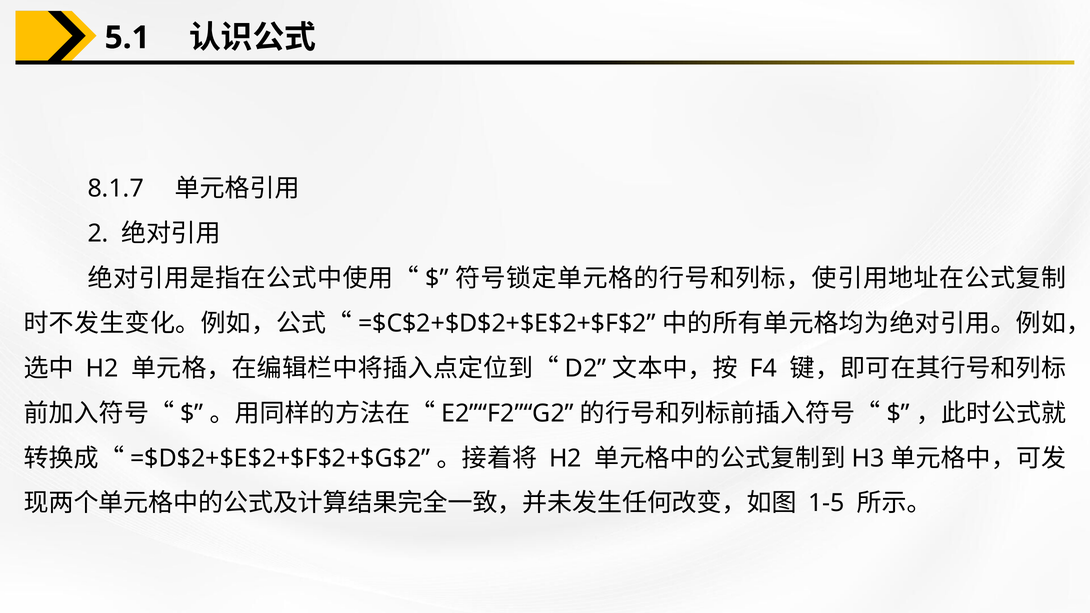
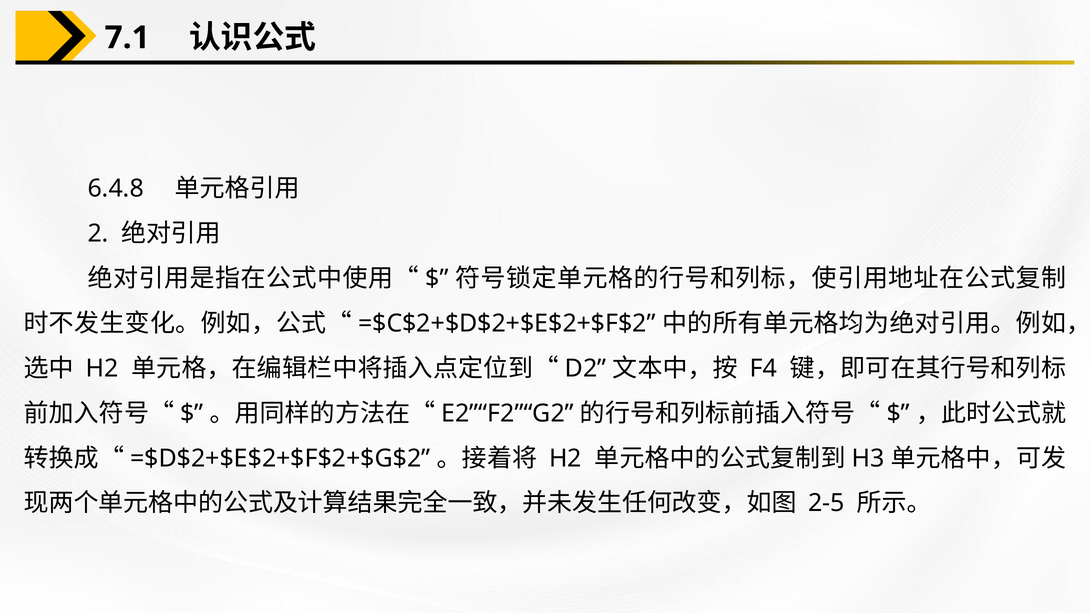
5.1: 5.1 -> 7.1 (127, 38)
8.1.7: 8.1.7 -> 6.4.8 (116, 189)
1-5: 1-5 -> 2-5 (826, 503)
